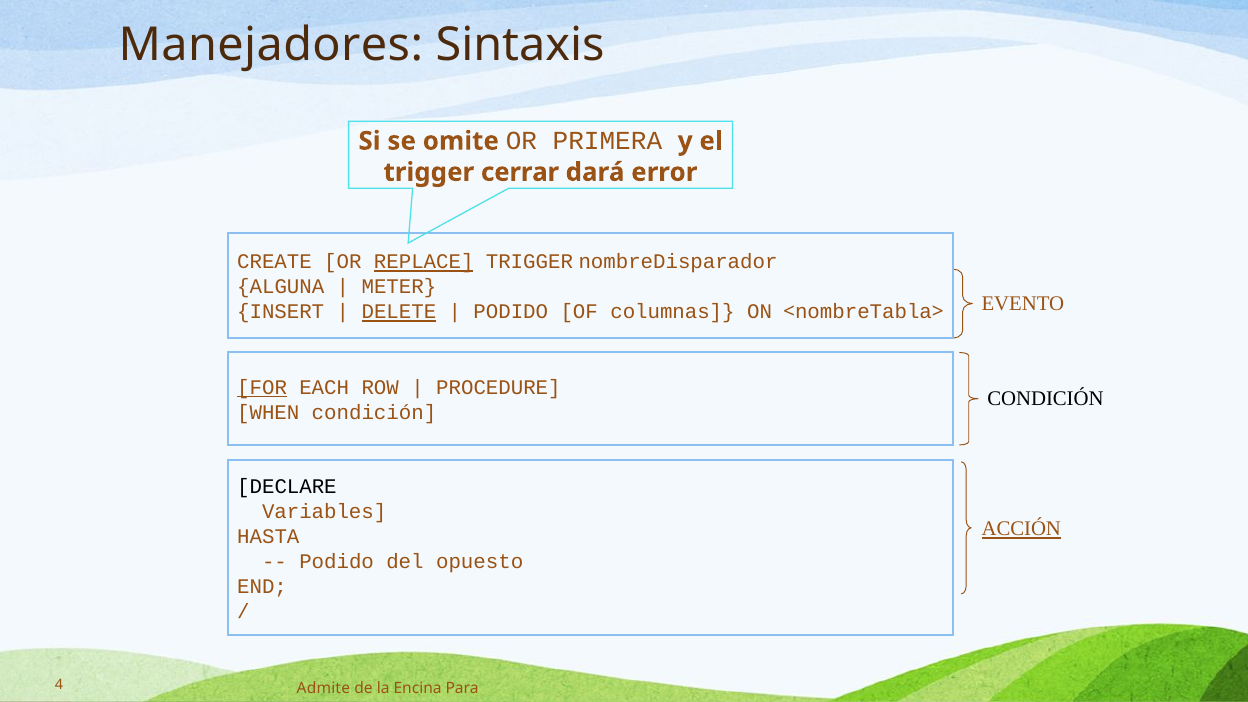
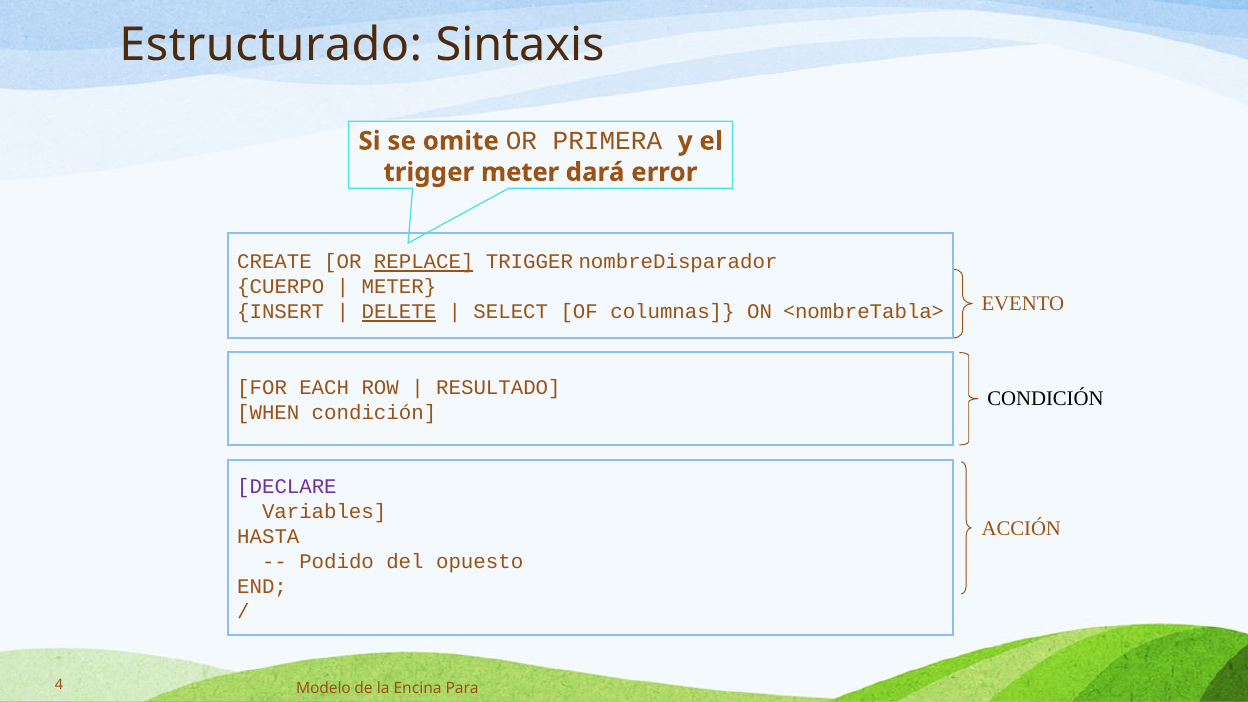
Manejadores: Manejadores -> Estructurado (271, 45)
trigger cerrar: cerrar -> meter (520, 172)
ALGUNA: ALGUNA -> CUERPO (281, 287)
PODIDO: PODIDO -> SELECT (511, 312)
FOR underline: present -> none (262, 388)
PROCEDURE: PROCEDURE -> RESULTADO (498, 388)
DECLARE colour: black -> purple (287, 487)
ACCIÓN underline: present -> none (1021, 529)
Admite: Admite -> Modelo (324, 689)
